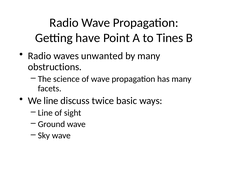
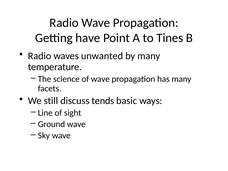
obstructions: obstructions -> temperature (55, 67)
We line: line -> still (51, 101)
twice: twice -> tends (103, 101)
